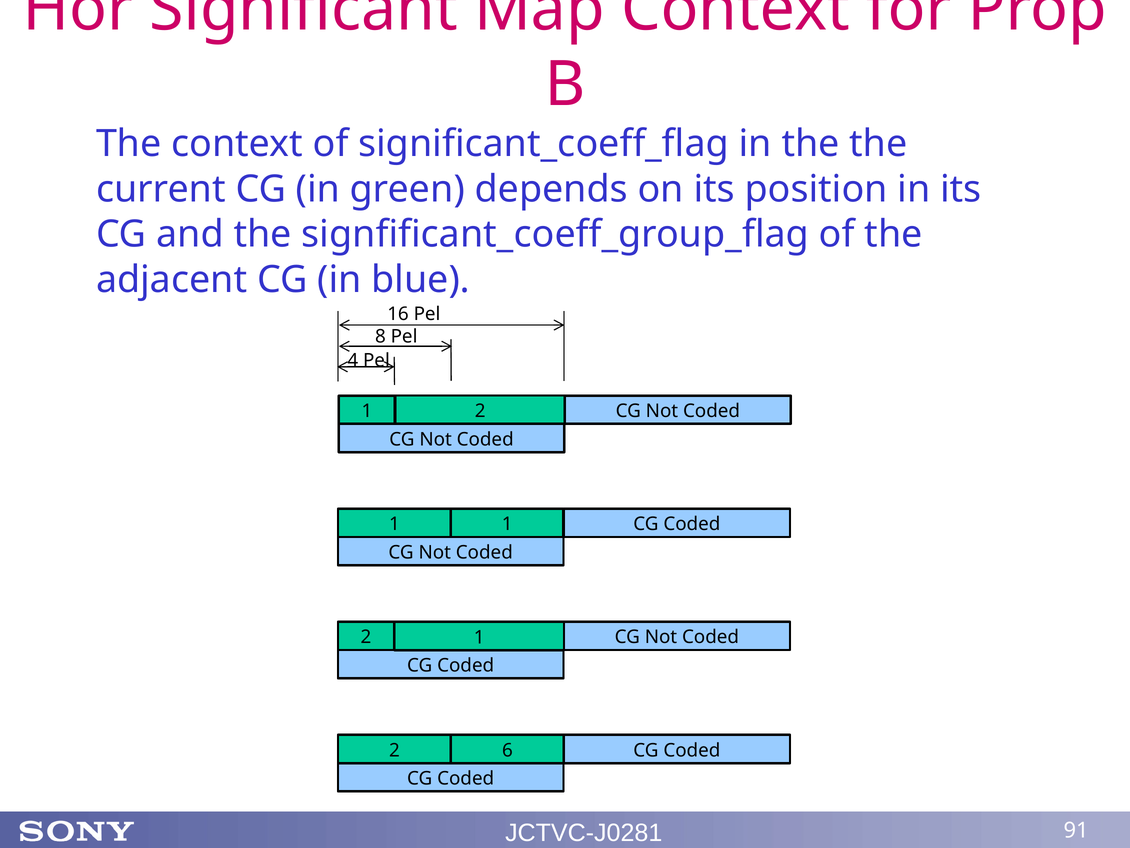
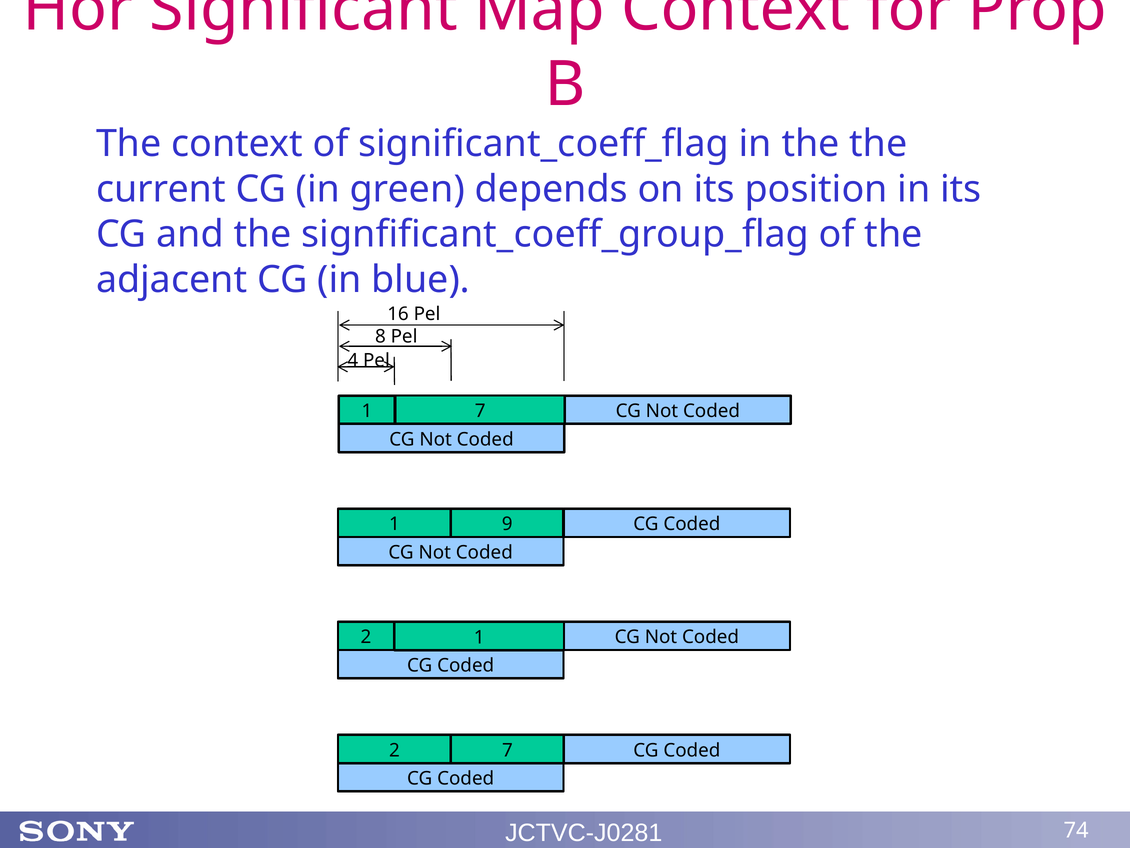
1 2: 2 -> 7 (480, 411)
1 1: 1 -> 9 (507, 524)
2 6: 6 -> 7 (507, 750)
91: 91 -> 74 (1076, 830)
